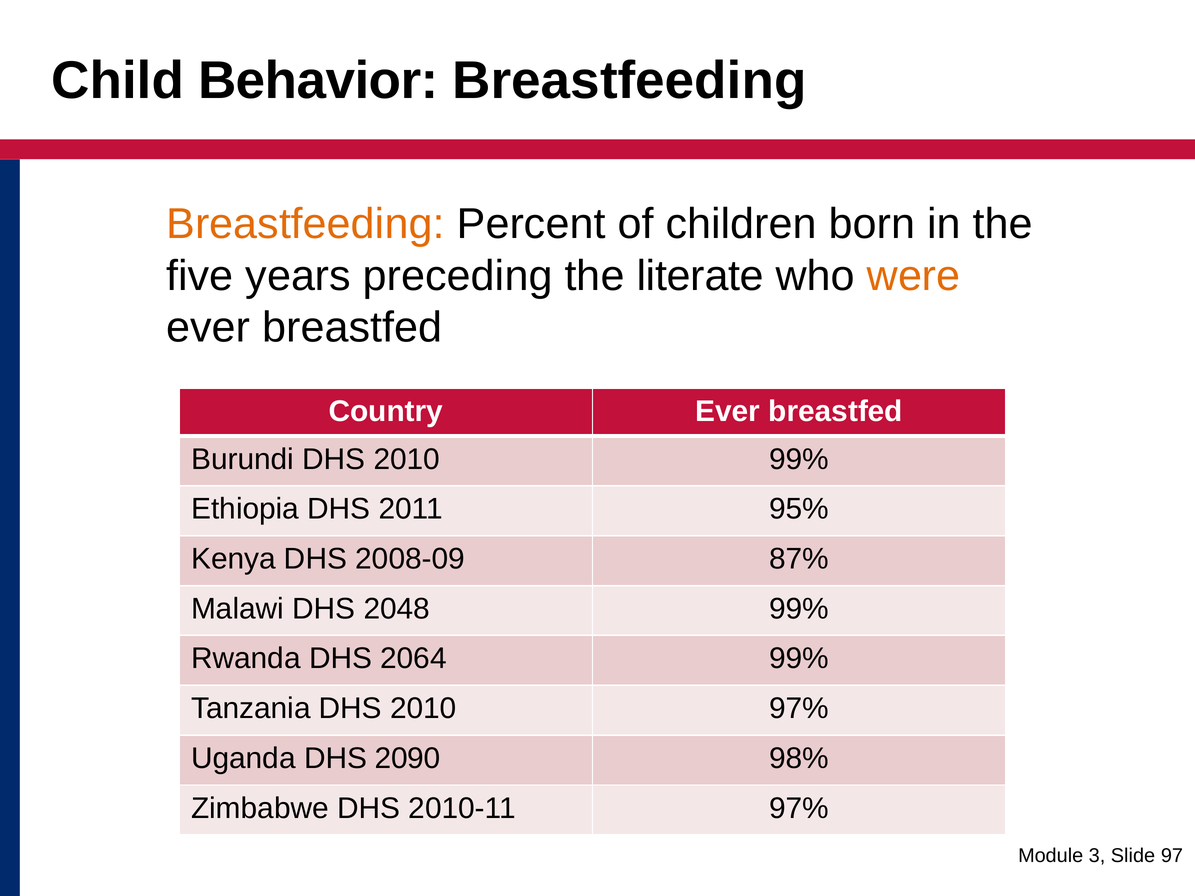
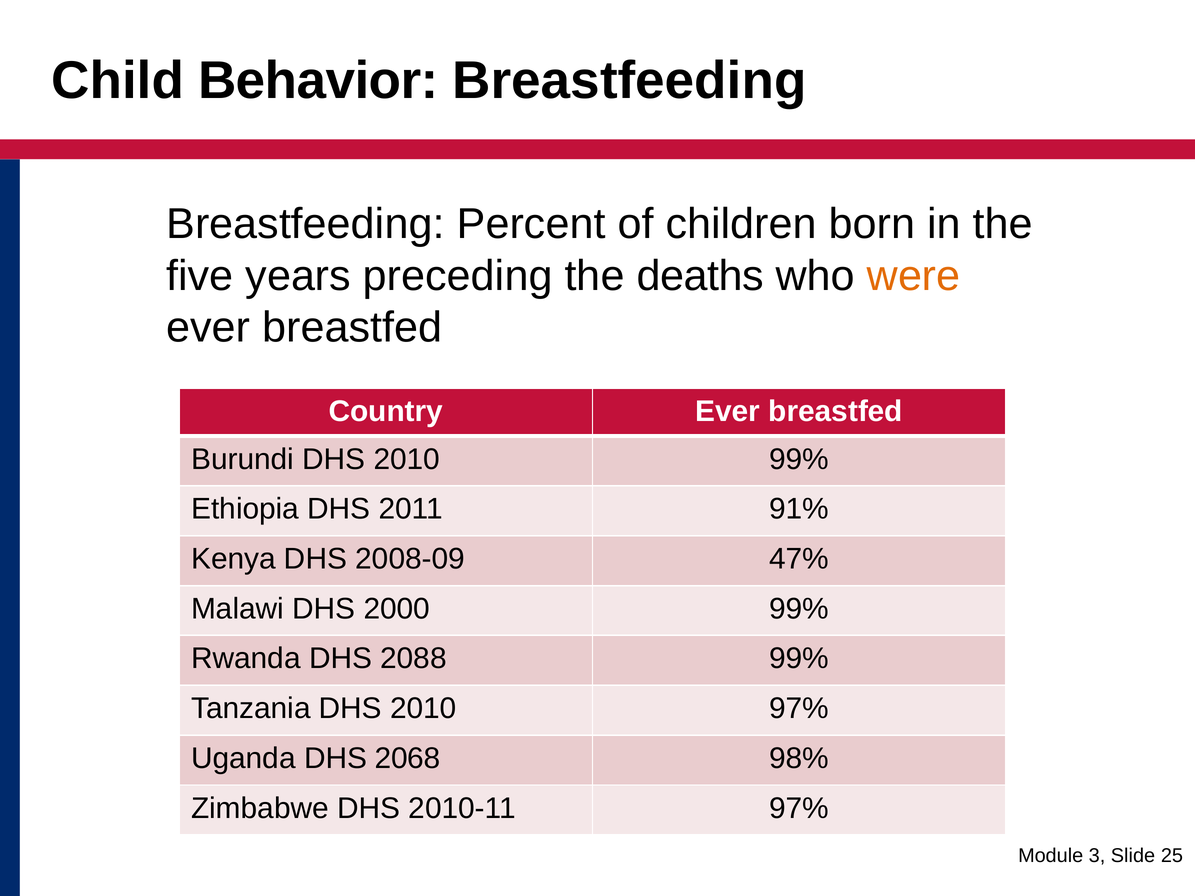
Breastfeeding colour: orange -> black (305, 224)
literate: literate -> deaths (700, 276)
95%: 95% -> 91% (799, 509)
87%: 87% -> 47% (799, 559)
2048: 2048 -> 2000 (397, 609)
2064: 2064 -> 2088 (414, 659)
2090: 2090 -> 2068 (408, 759)
97: 97 -> 25 (1172, 856)
